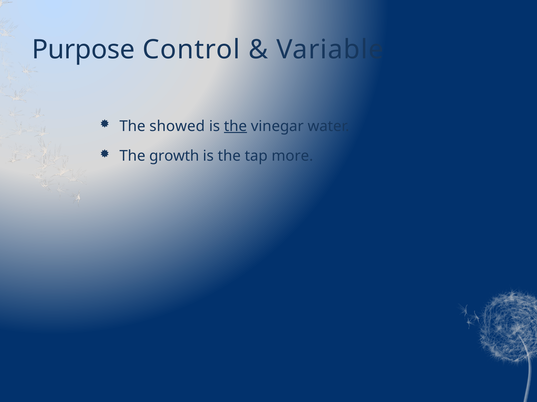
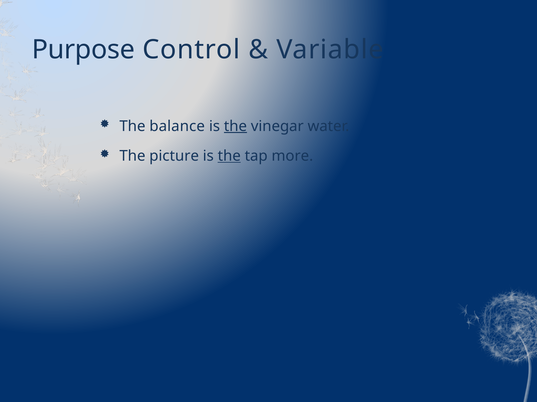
showed: showed -> balance (177, 126)
growth: growth -> picture (174, 156)
the underline: none -> present (229, 156)
